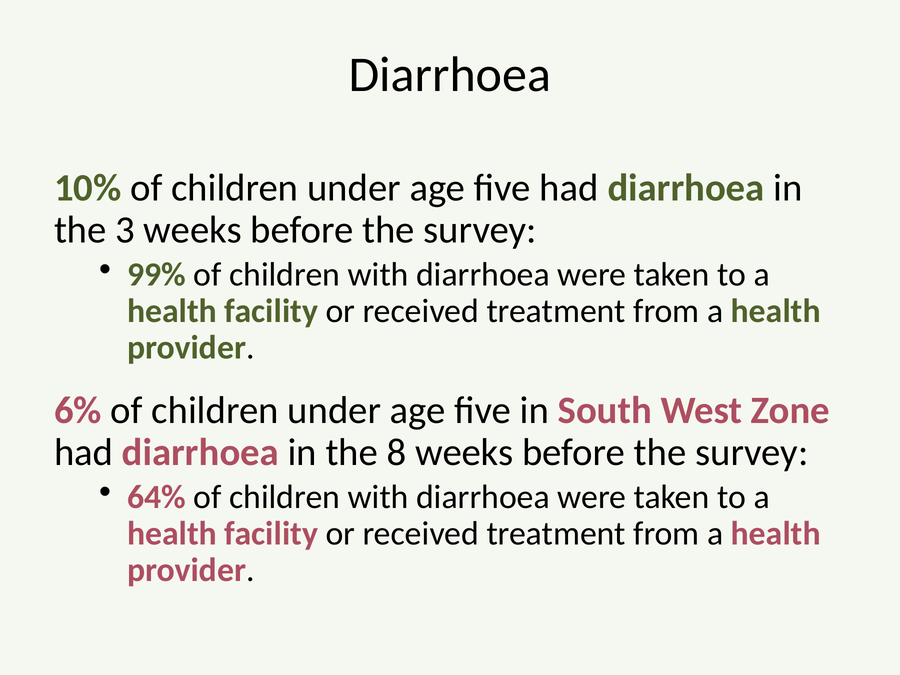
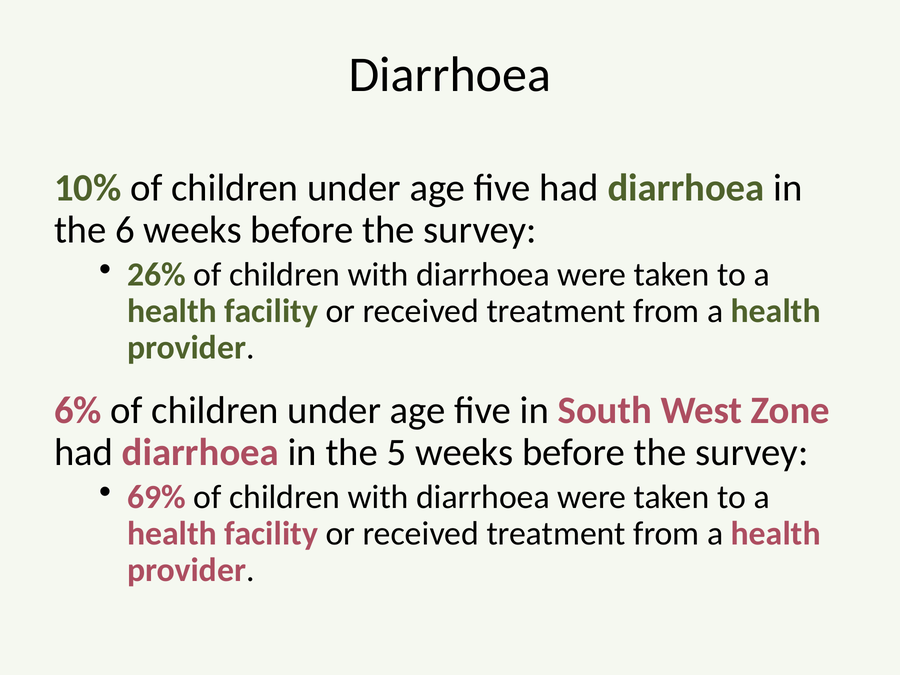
3: 3 -> 6 (125, 230)
99%: 99% -> 26% (157, 275)
8: 8 -> 5 (397, 452)
64%: 64% -> 69% (157, 497)
